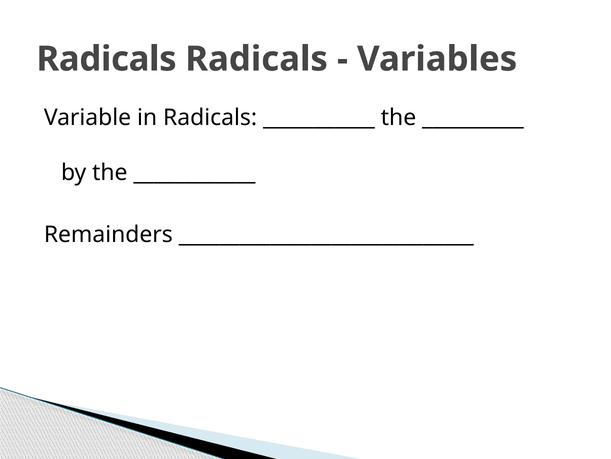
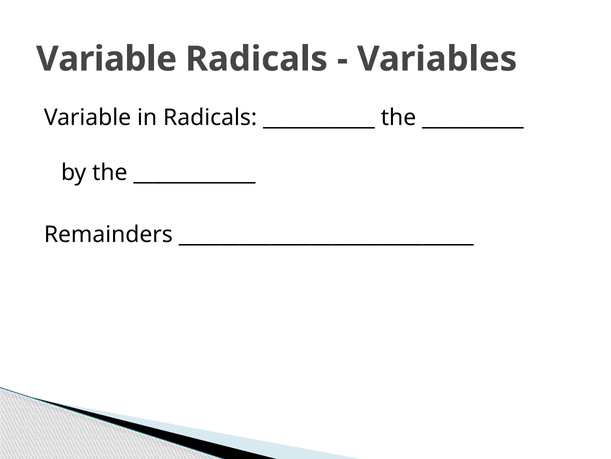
Radicals: Radicals -> Variable (107, 59)
